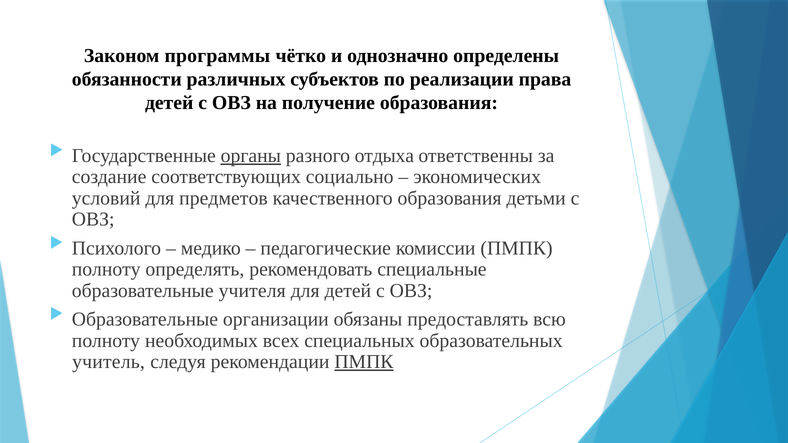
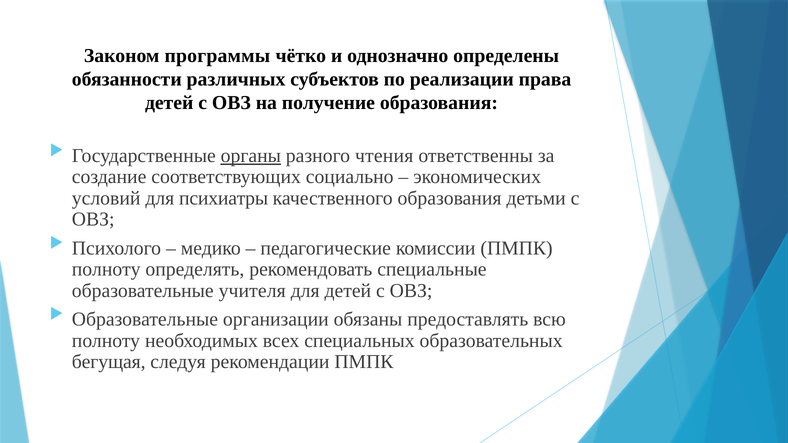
отдыха: отдыха -> чтения (384, 156)
предметов: предметов -> психиатры (224, 198)
учитель: учитель -> бегущая (109, 362)
ПМПК underline: present -> none (364, 362)
